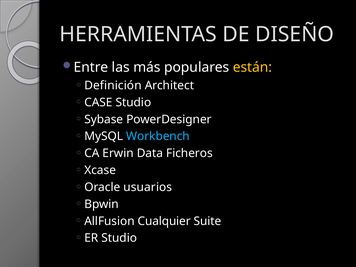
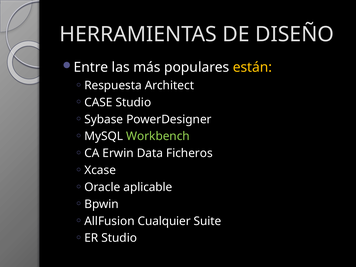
Definición: Definición -> Respuesta (113, 85)
Workbench colour: light blue -> light green (158, 136)
usuarios: usuarios -> aplicable (148, 187)
